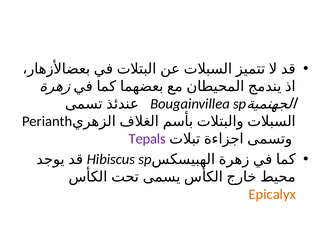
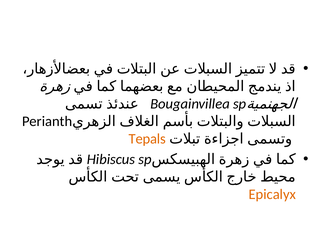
Tepals colour: purple -> orange (147, 139)
